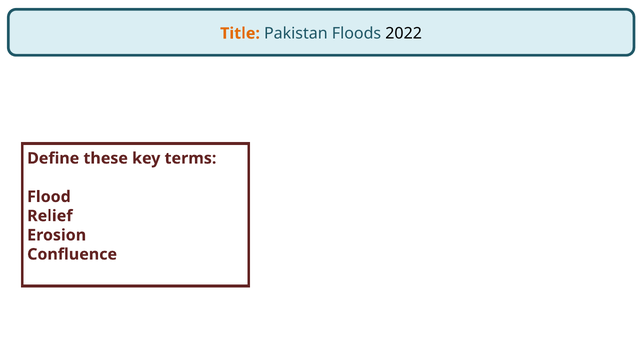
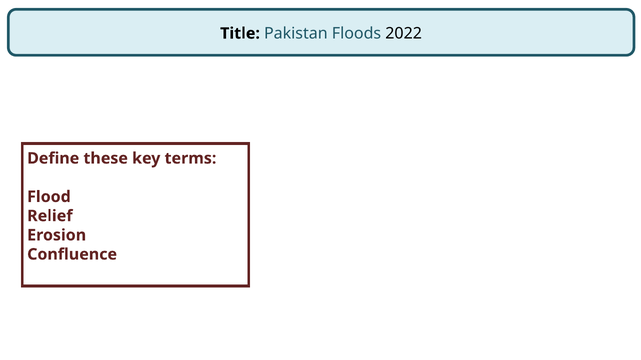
Title colour: orange -> black (240, 33)
